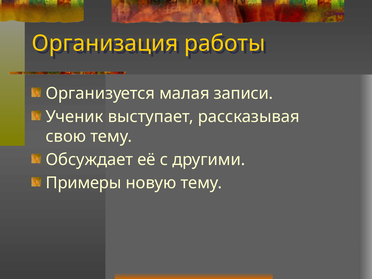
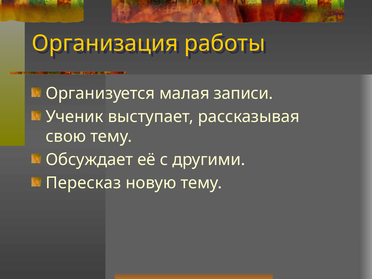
Примеры: Примеры -> Пересказ (83, 183)
